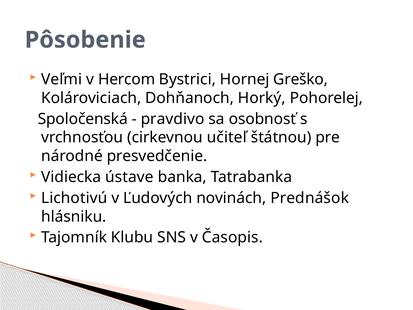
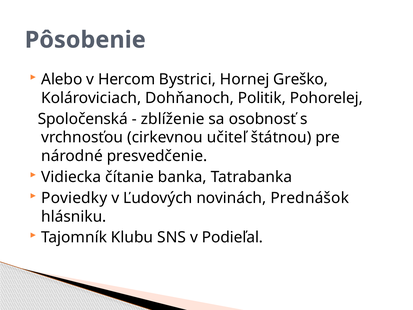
Veľmi: Veľmi -> Alebo (62, 79)
Horký: Horký -> Politik (262, 98)
pravdivo: pravdivo -> zblíženie (173, 119)
ústave: ústave -> čítanie (129, 177)
Lichotivú: Lichotivú -> Poviedky (74, 198)
Časopis: Časopis -> Podieľal (233, 237)
